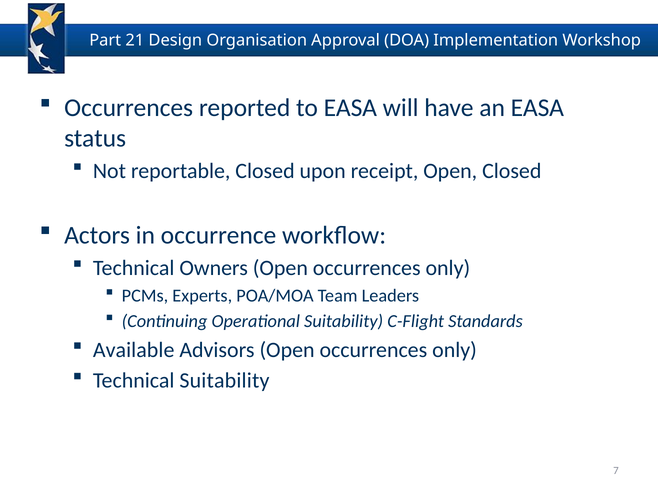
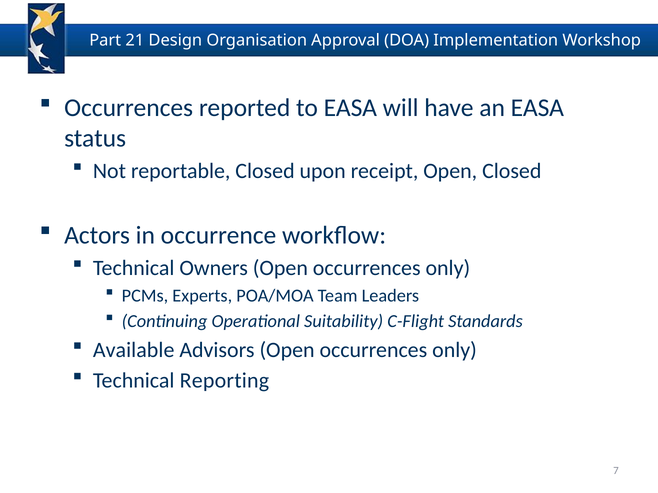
Technical Suitability: Suitability -> Reporting (224, 381)
